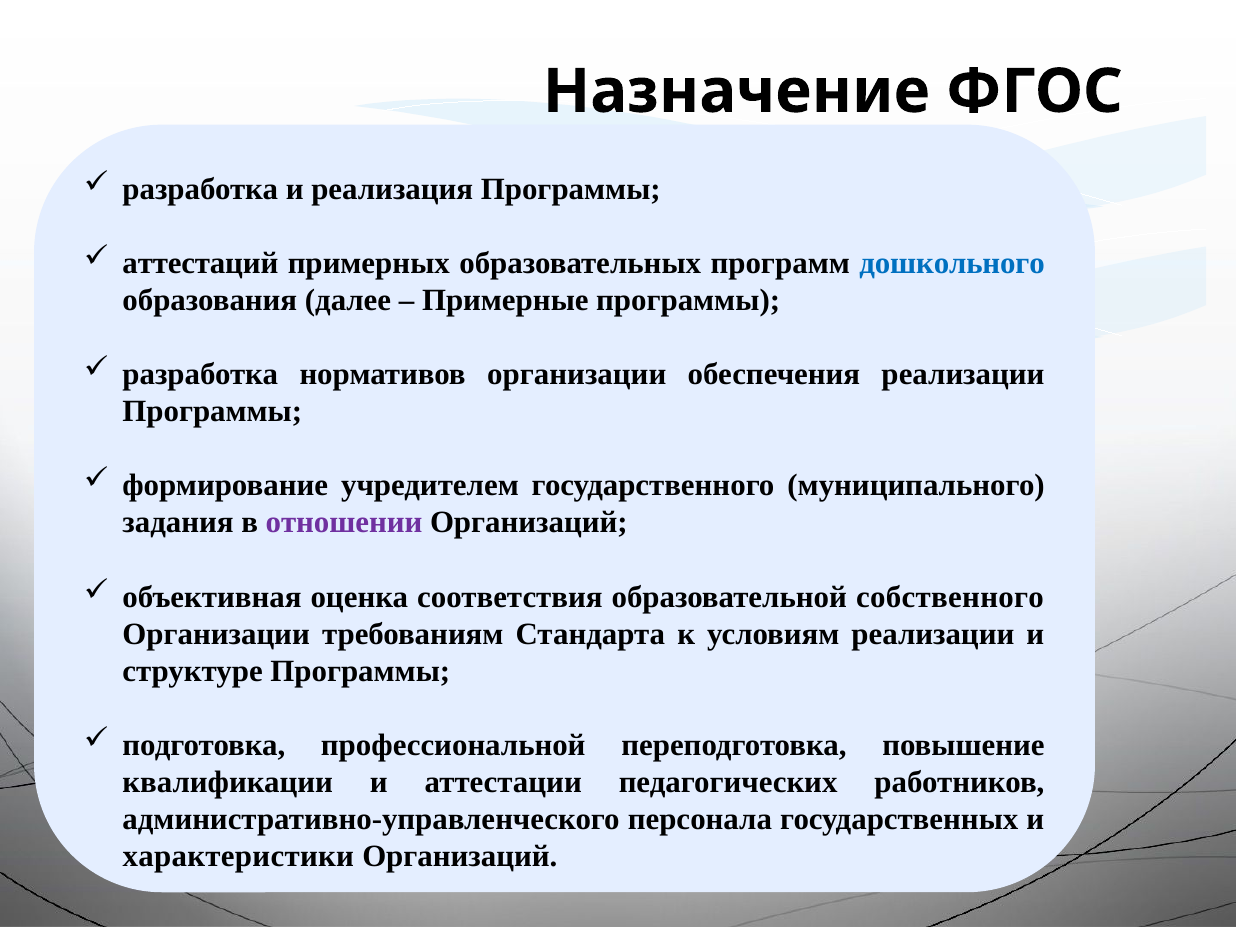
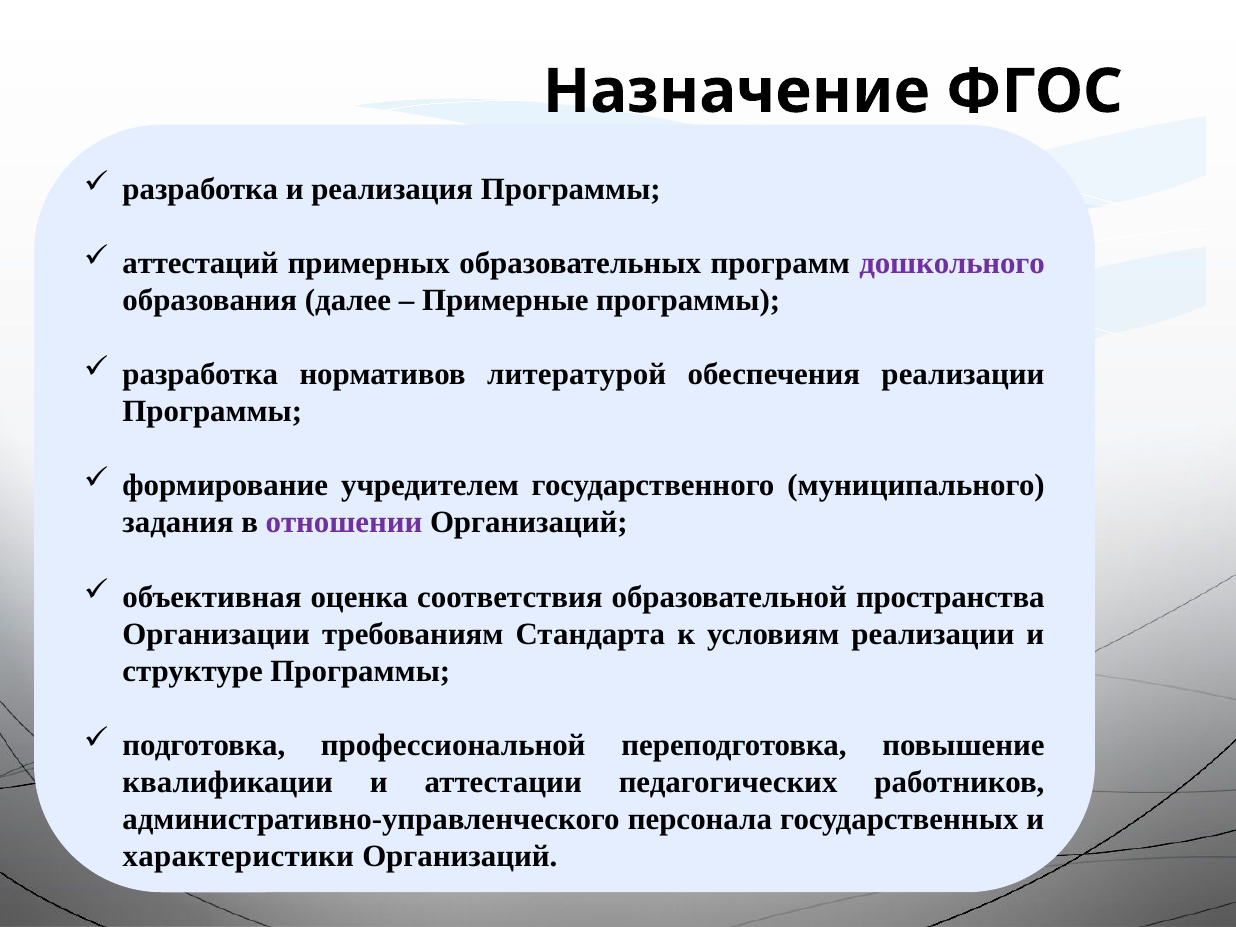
дошкольного colour: blue -> purple (952, 263)
нормативов организации: организации -> литературой (577, 374)
собственного: собственного -> пространства (950, 597)
